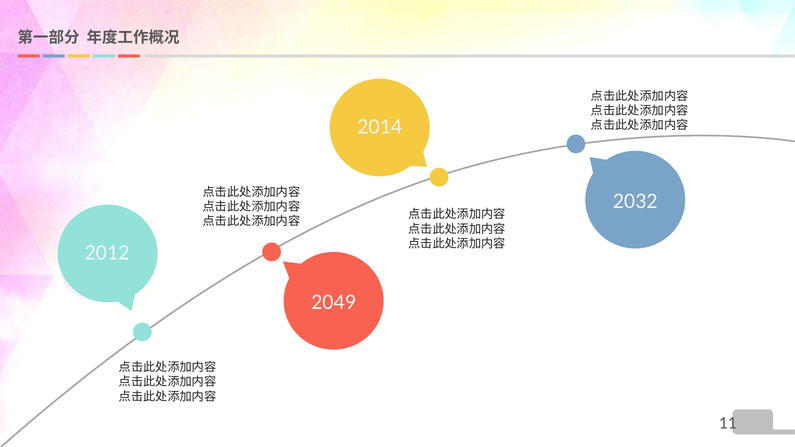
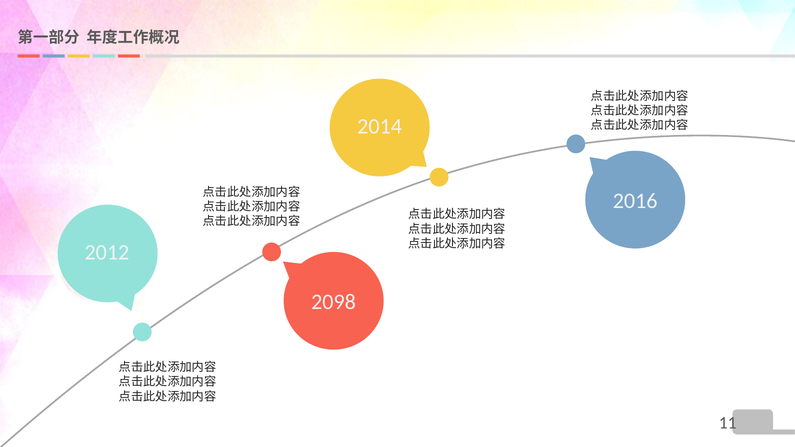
2032: 2032 -> 2016 (635, 201)
2049: 2049 -> 2098 (334, 302)
